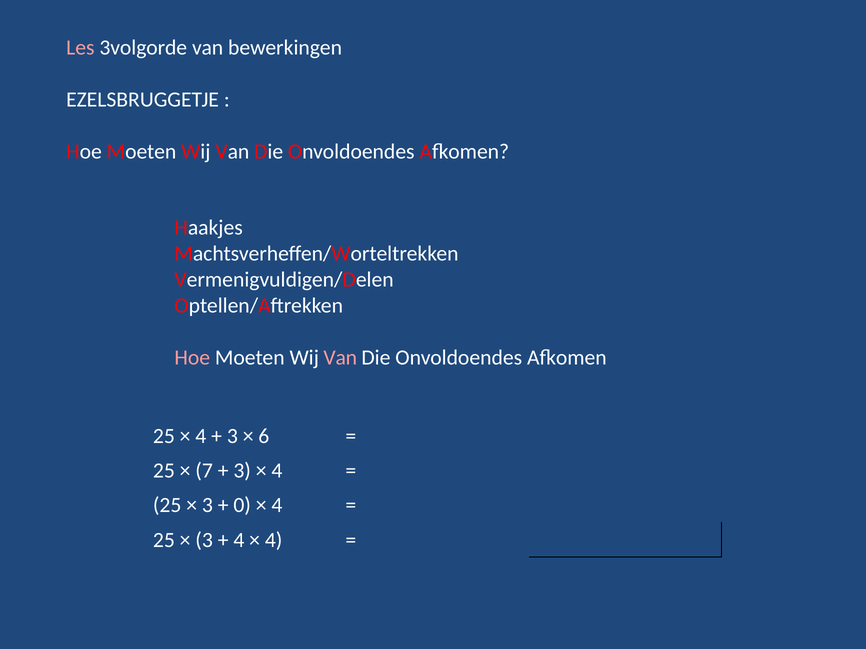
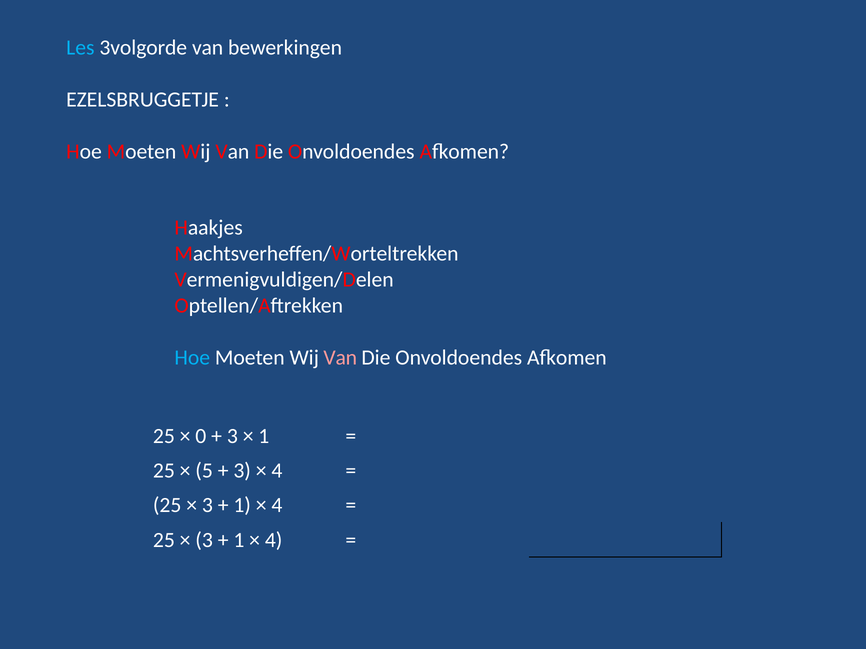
Les colour: pink -> light blue (80, 48)
Hoe colour: pink -> light blue (192, 358)
4: 4 -> 0 (201, 436)
6: 6 -> 1 (264, 436)
7: 7 -> 5 (204, 471)
0: 0 -> 1 (242, 506)
4: 4 -> 1 (239, 540)
